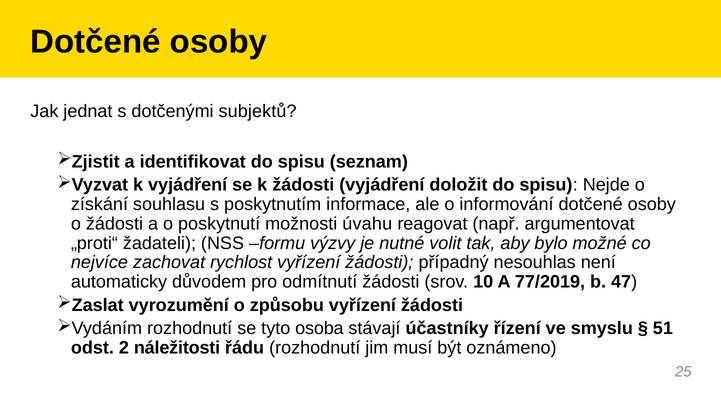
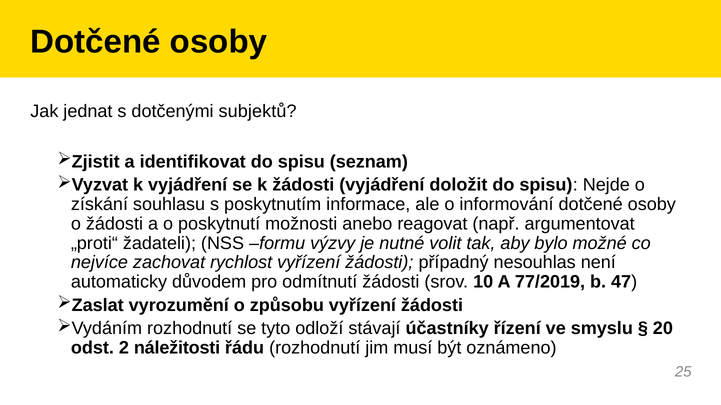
úvahu: úvahu -> anebo (367, 224)
osoba: osoba -> odloží (319, 329)
51: 51 -> 20 (663, 329)
